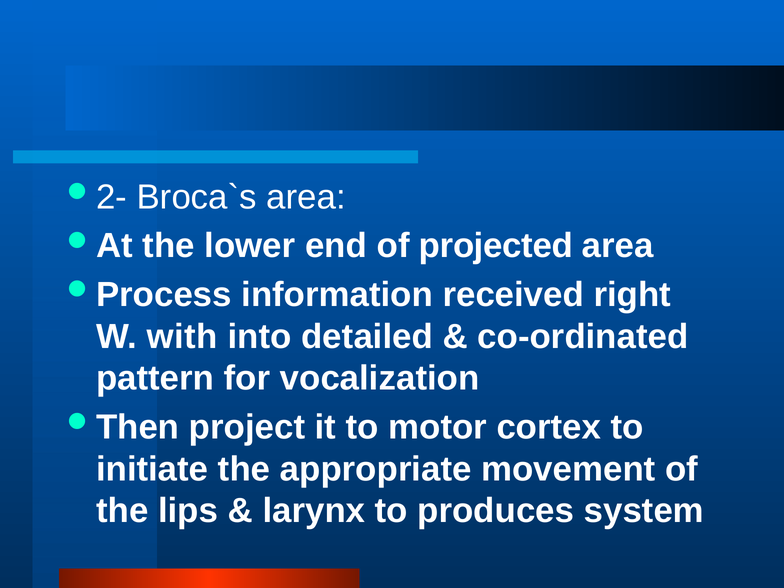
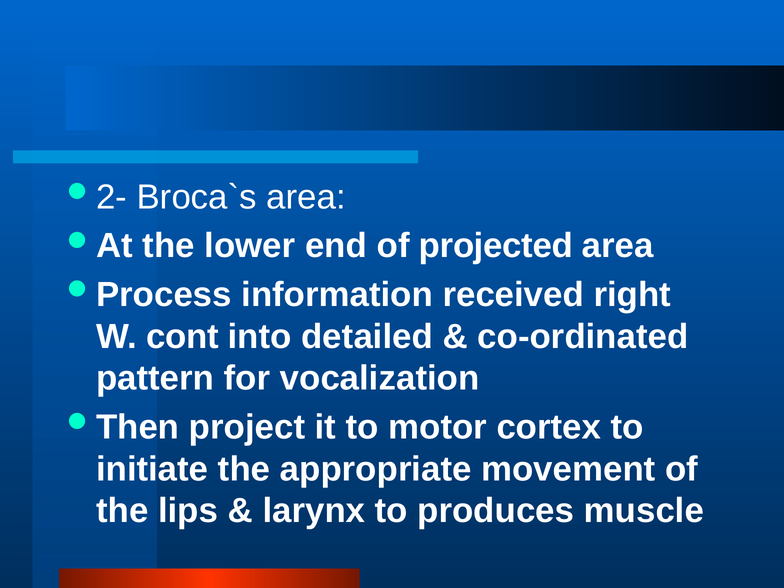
with: with -> cont (182, 337)
system: system -> muscle (644, 511)
